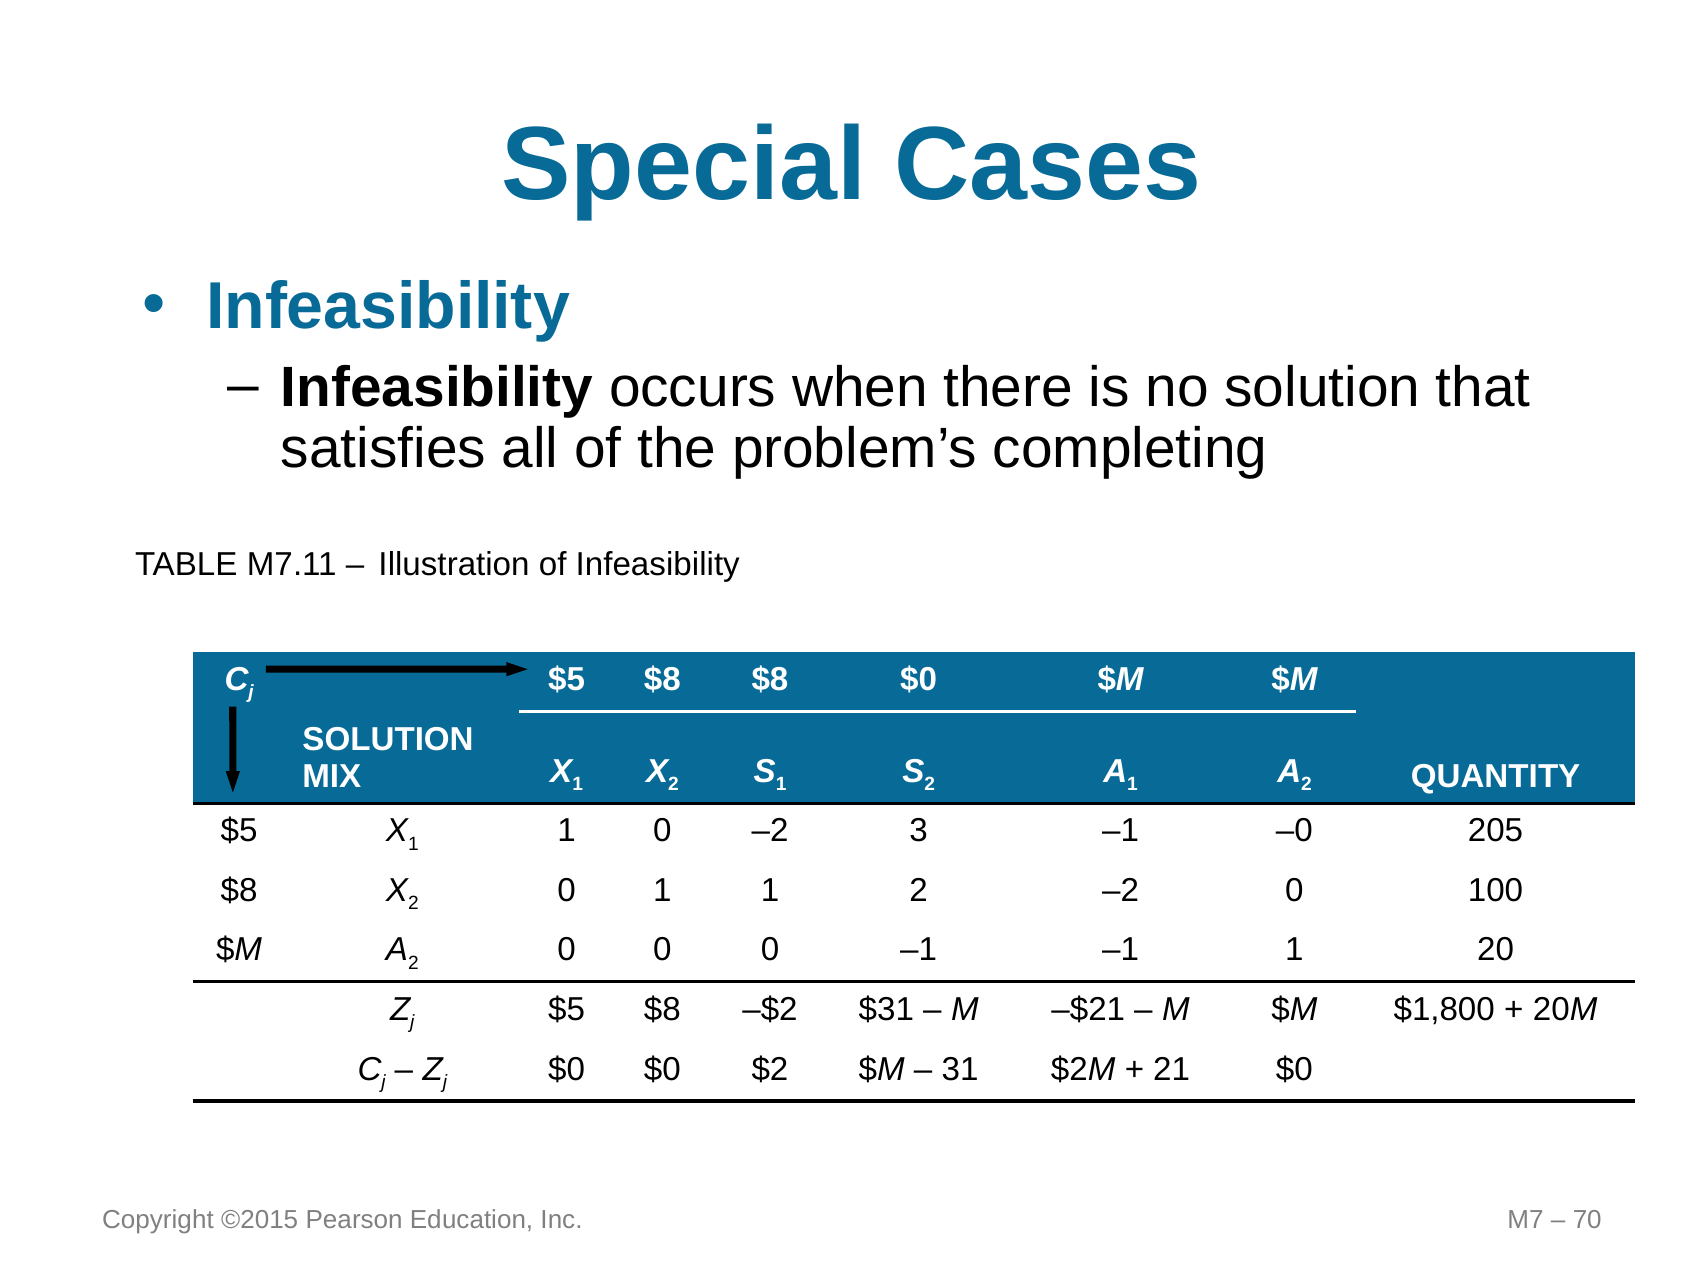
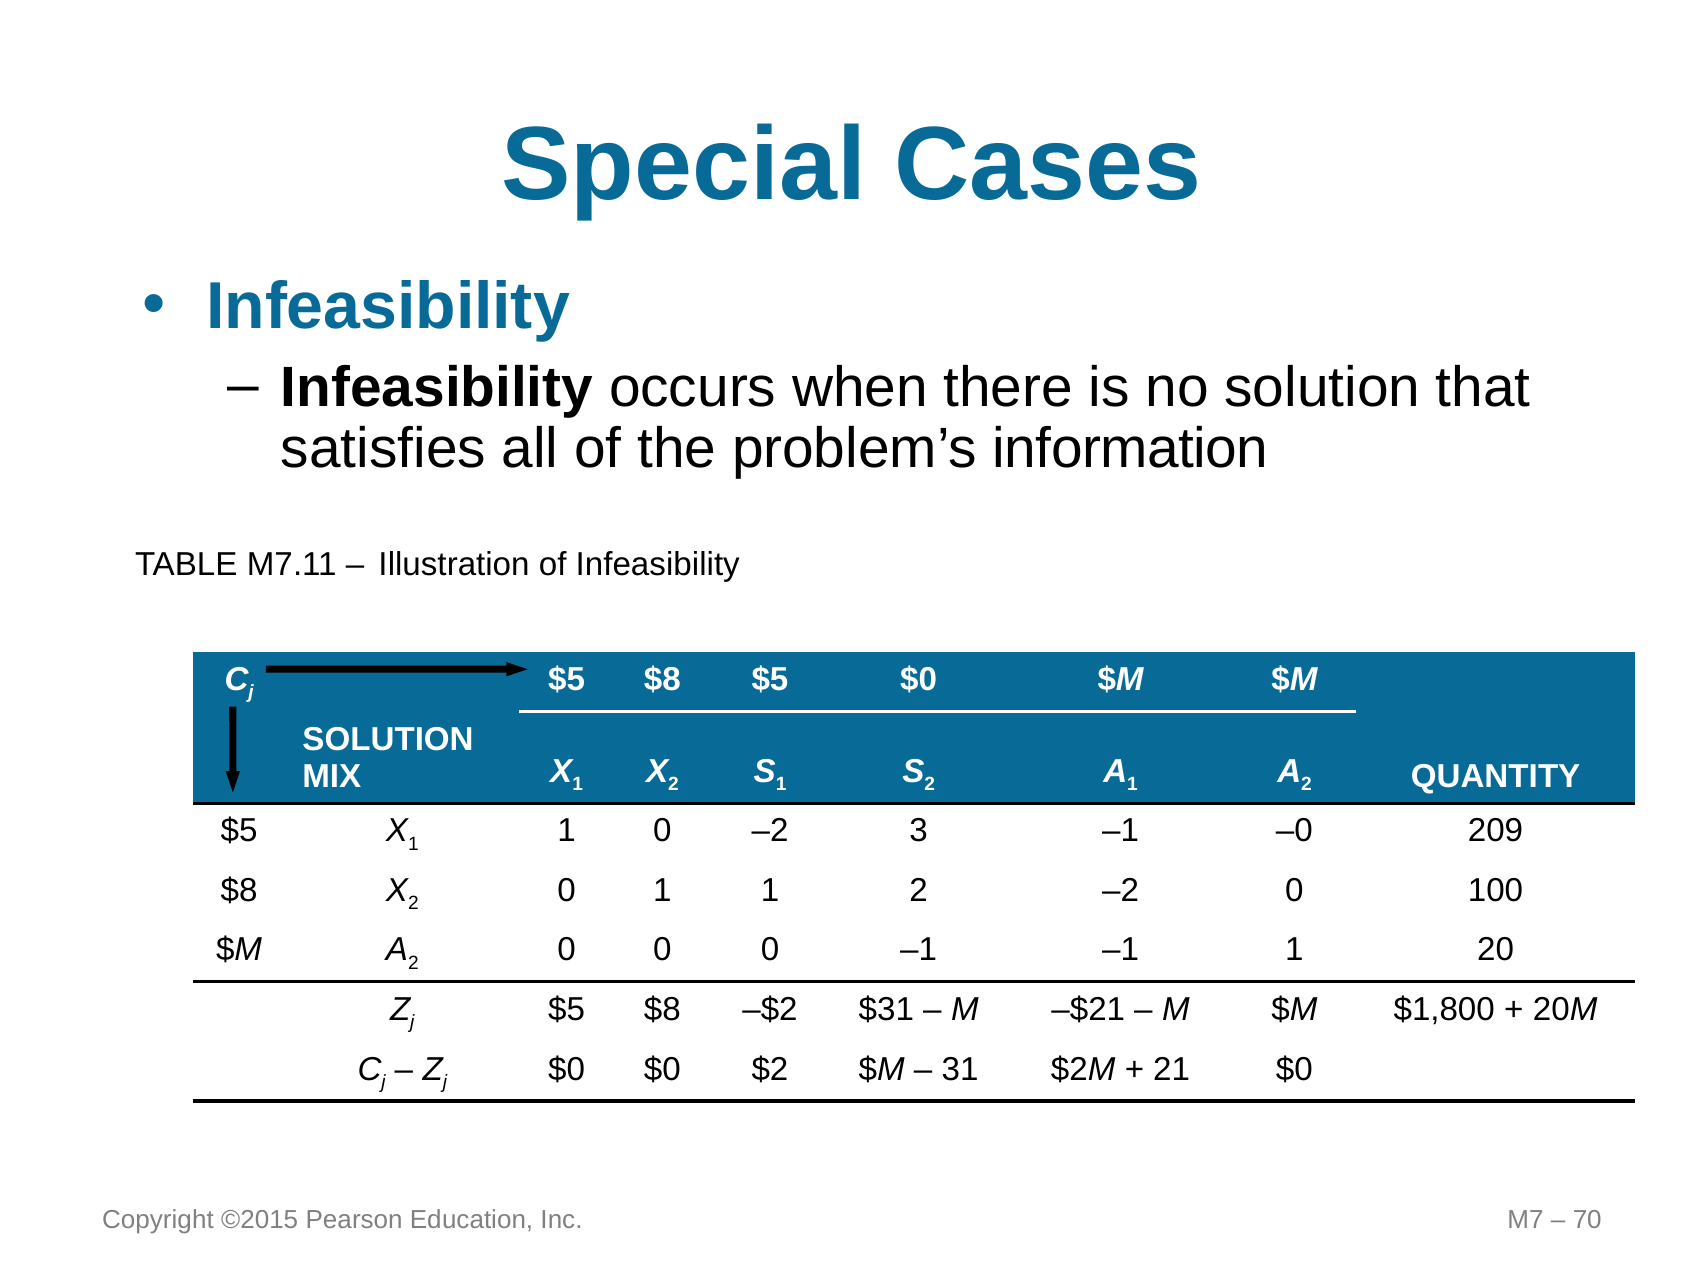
completing: completing -> information (1130, 449)
$8 $8: $8 -> $5 (770, 680)
205: 205 -> 209 (1495, 831)
